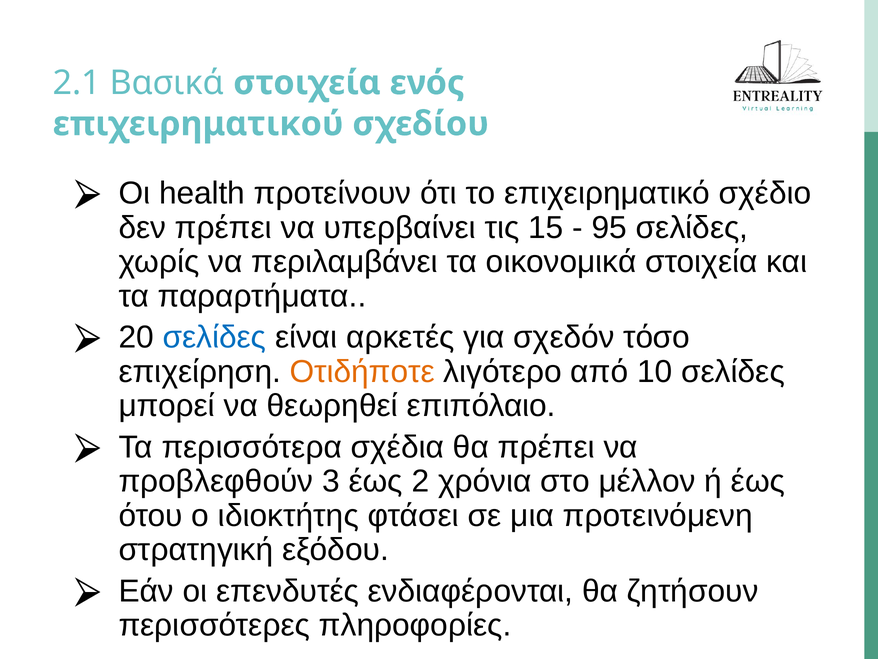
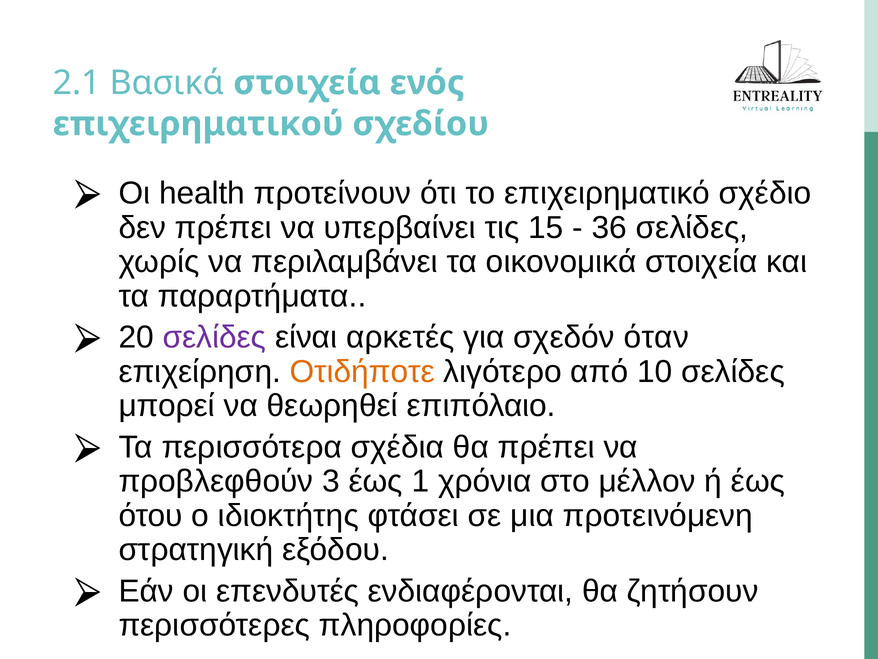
95: 95 -> 36 (609, 228)
σελίδες colour: blue -> purple (214, 337)
τόσο: τόσο -> όταν (656, 337)
2: 2 -> 1 (420, 481)
